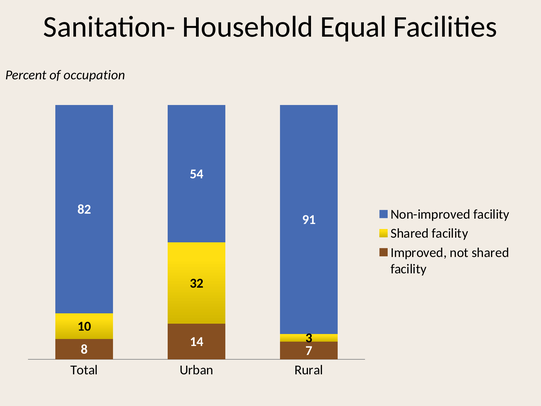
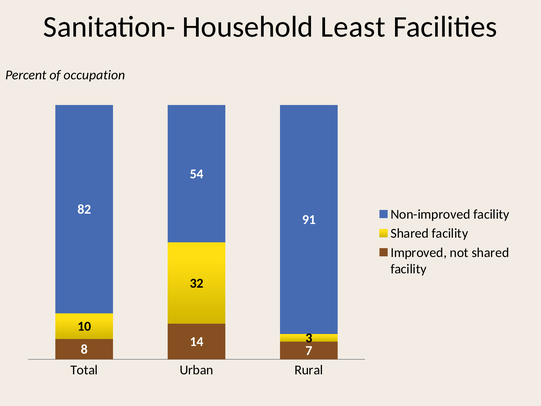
Equal: Equal -> Least (353, 27)
